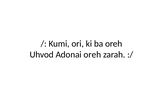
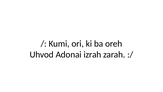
Adonai oreh: oreh -> izrah (92, 54)
